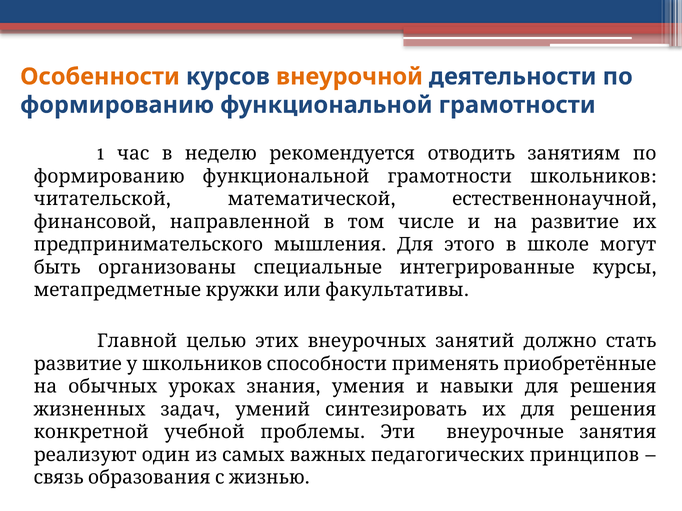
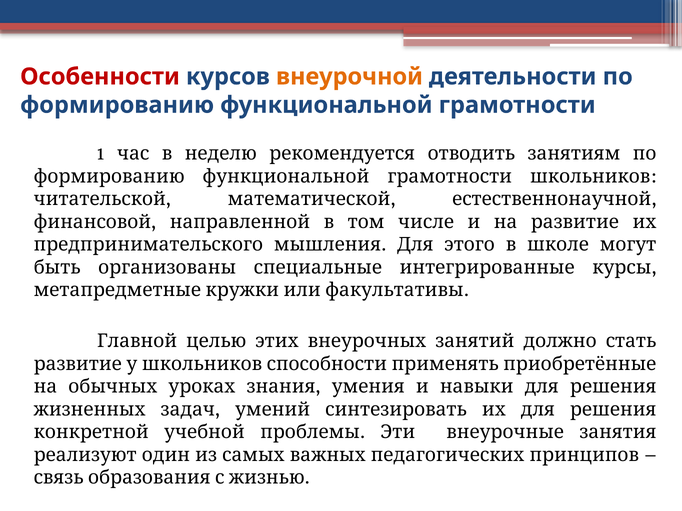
Особенности colour: orange -> red (100, 77)
